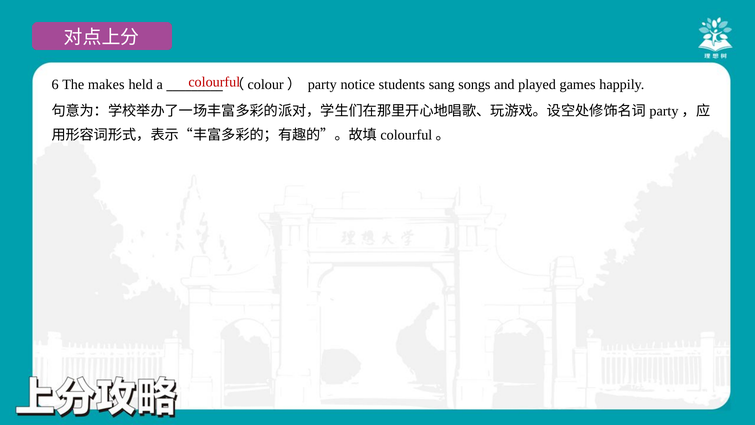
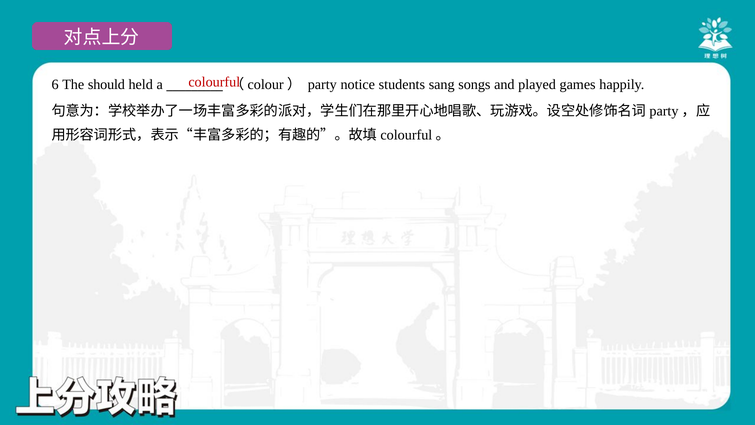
makes: makes -> should (106, 84)
